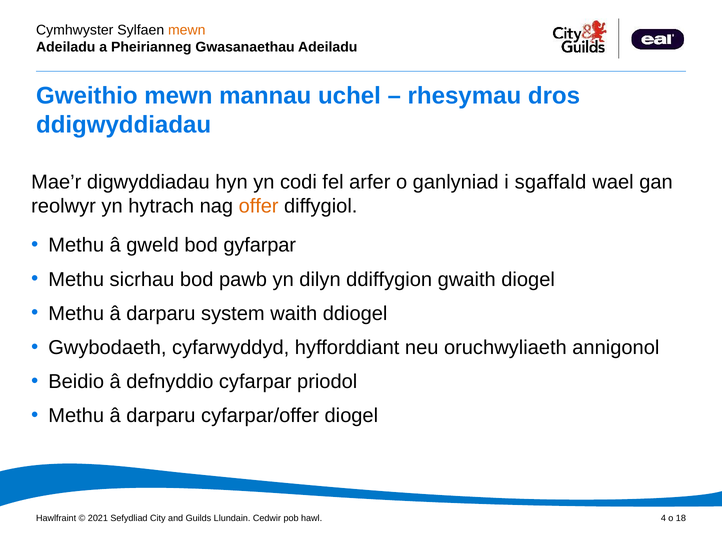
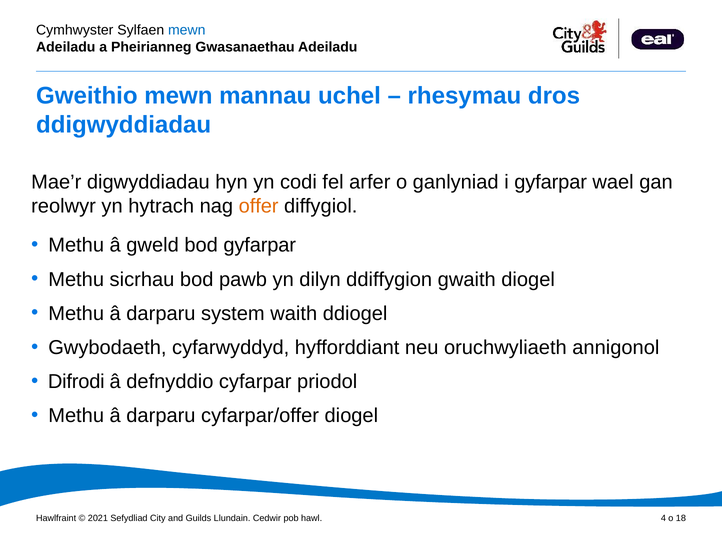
mewn colour: orange -> blue (187, 30)
i sgaffald: sgaffald -> gyfarpar (551, 182)
Beidio: Beidio -> Difrodi (76, 381)
